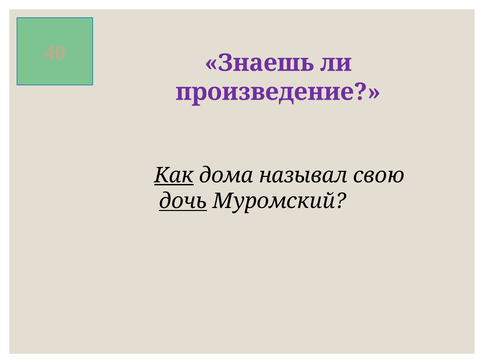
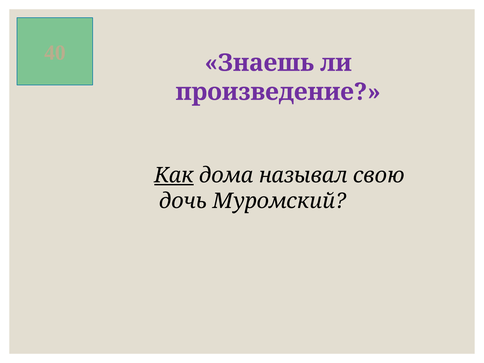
дочь underline: present -> none (183, 201)
